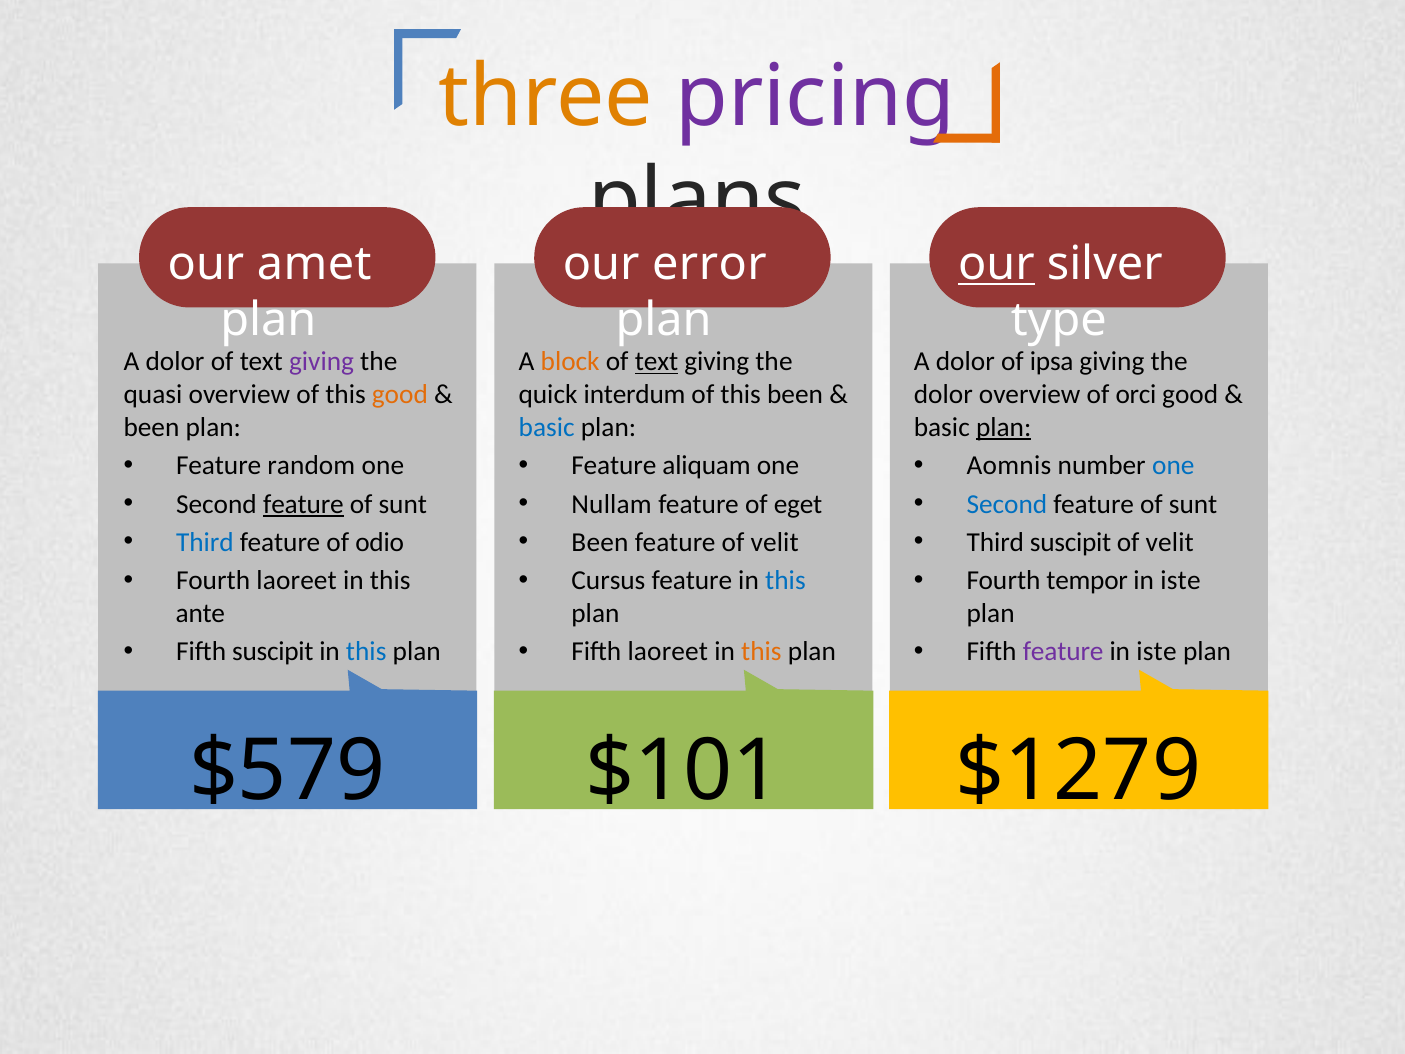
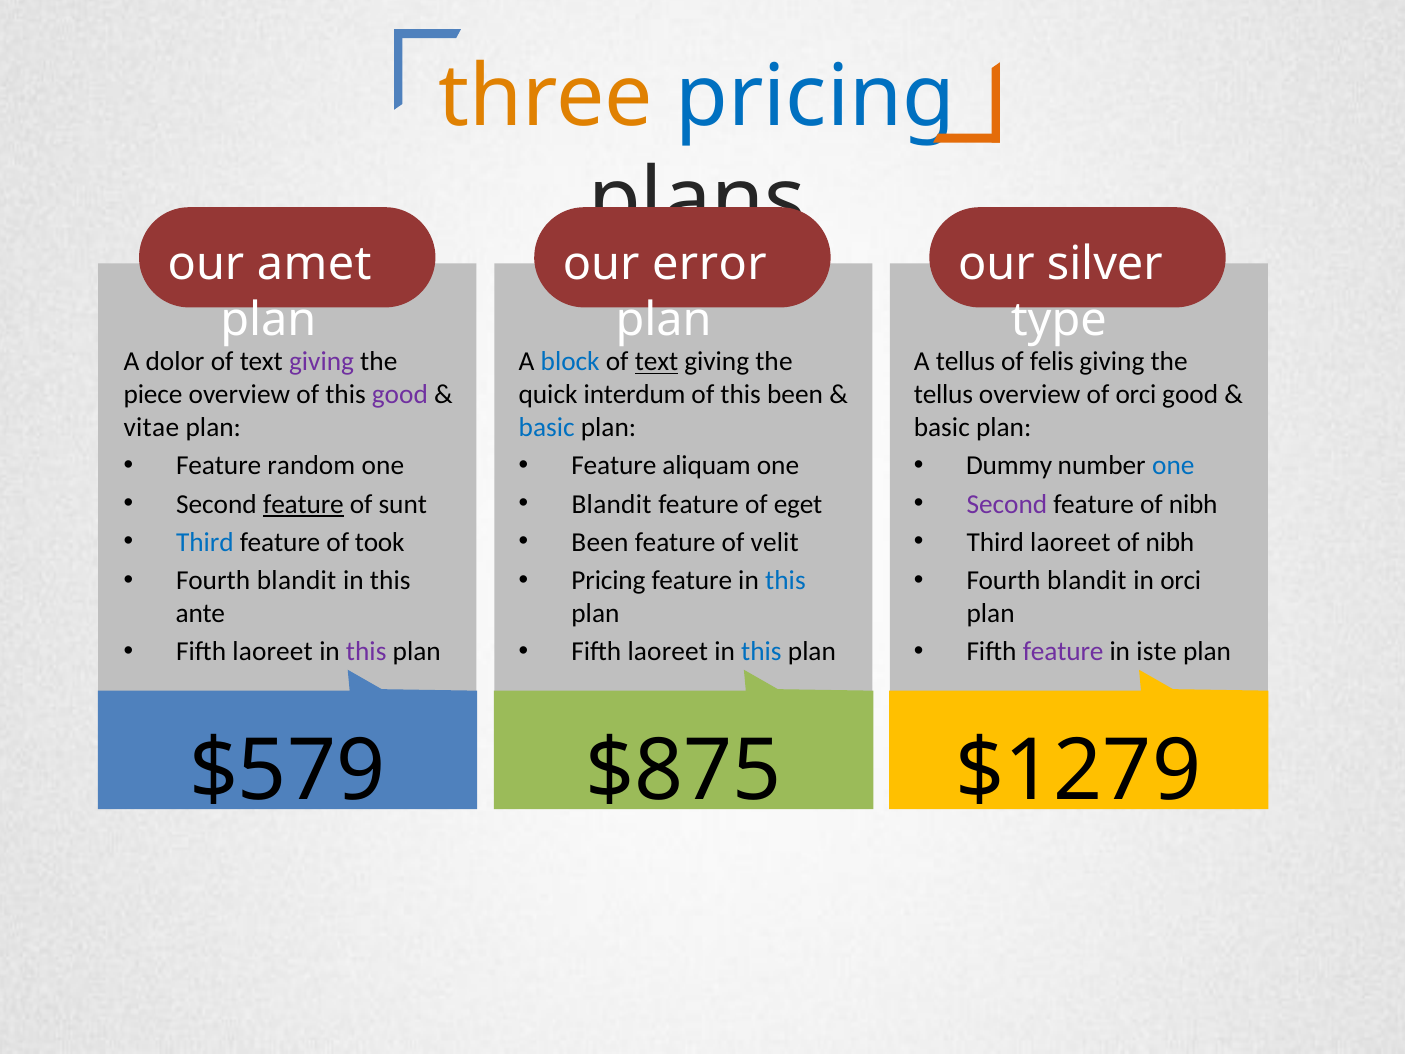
pricing colour: purple -> blue (815, 97)
our underline: present -> none (996, 264)
block colour: orange -> blue (570, 362)
dolor: dolor -> tellus (965, 362)
ipsa: ipsa -> felis (1052, 362)
quasi: quasi -> piece (153, 395)
good colour: orange -> purple (400, 395)
dolor: dolor -> tellus (943, 395)
been: been -> vitae (151, 427)
plan underline: present -> none (1004, 427)
Aomnis: Aomnis -> Dummy (1009, 466)
Nullam: Nullam -> Blandit (612, 504)
Second colour: blue -> purple (1007, 504)
sunt: sunt -> nibh (1193, 504)
odio: odio -> took (380, 542)
Third suscipit: suscipit -> laoreet (1070, 542)
velit: velit -> nibh (1170, 542)
laoreet: laoreet -> blandit (297, 580)
Cursus: Cursus -> Pricing (608, 580)
tempor: tempor -> blandit (1087, 580)
iste: iste -> orci (1181, 580)
suscipit: suscipit -> laoreet (273, 652)
this colour: blue -> purple (366, 652)
this colour: orange -> blue (761, 652)
$101: $101 -> $875 (683, 771)
